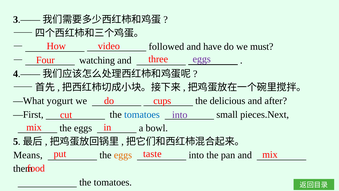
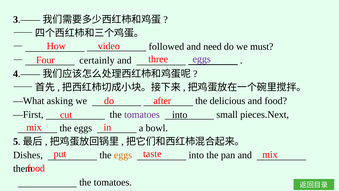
have: have -> need (212, 47)
watching: watching -> certainly (97, 60)
cups: cups -> after (162, 101)
yogurt: yogurt -> asking (60, 101)
and after: after -> food (276, 101)
tomatoes colour: blue -> purple (142, 114)
into colour: purple -> black (180, 115)
Means: Means -> Dishes (28, 155)
